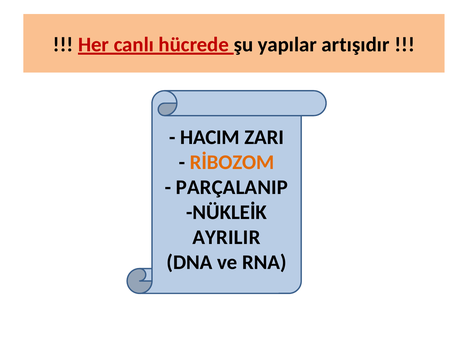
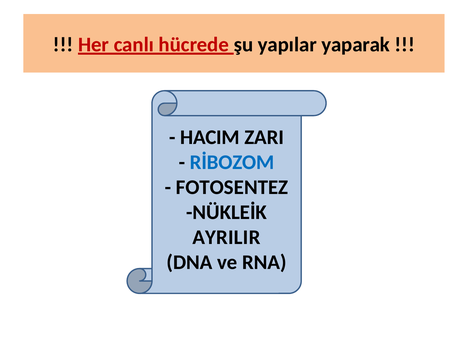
artışıdır: artışıdır -> yaparak (356, 45)
RİBOZOM colour: orange -> blue (232, 162)
PARÇALANIP: PARÇALANIP -> FOTOSENTEZ (232, 187)
